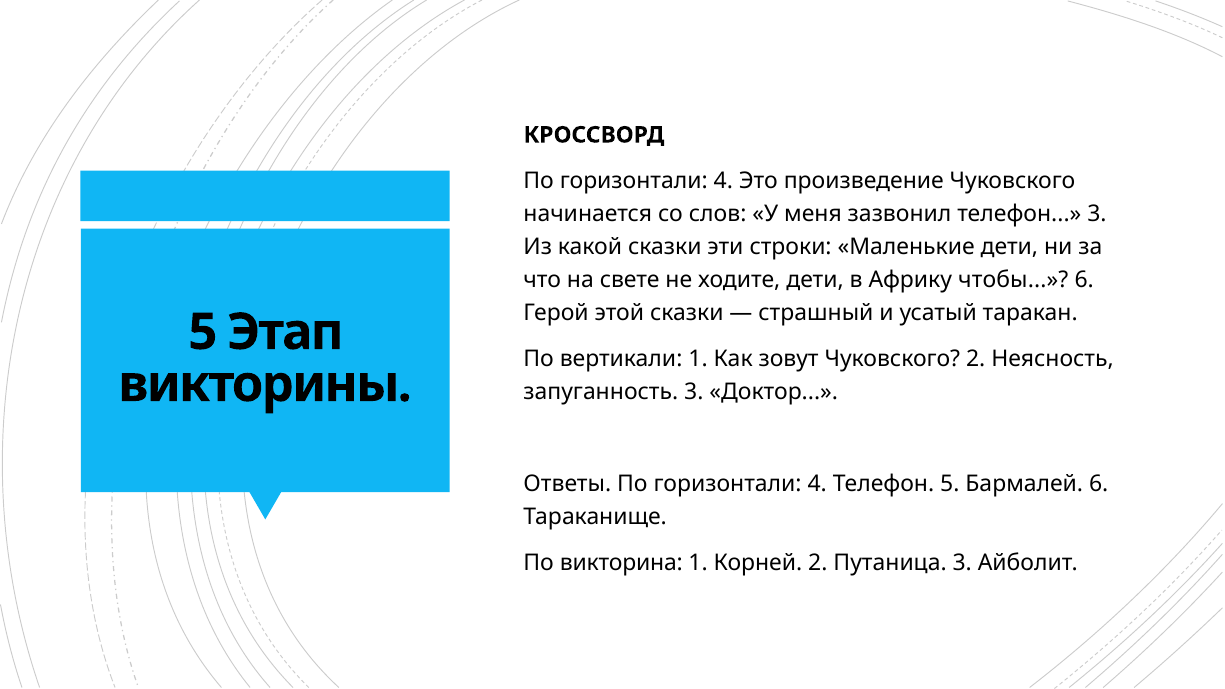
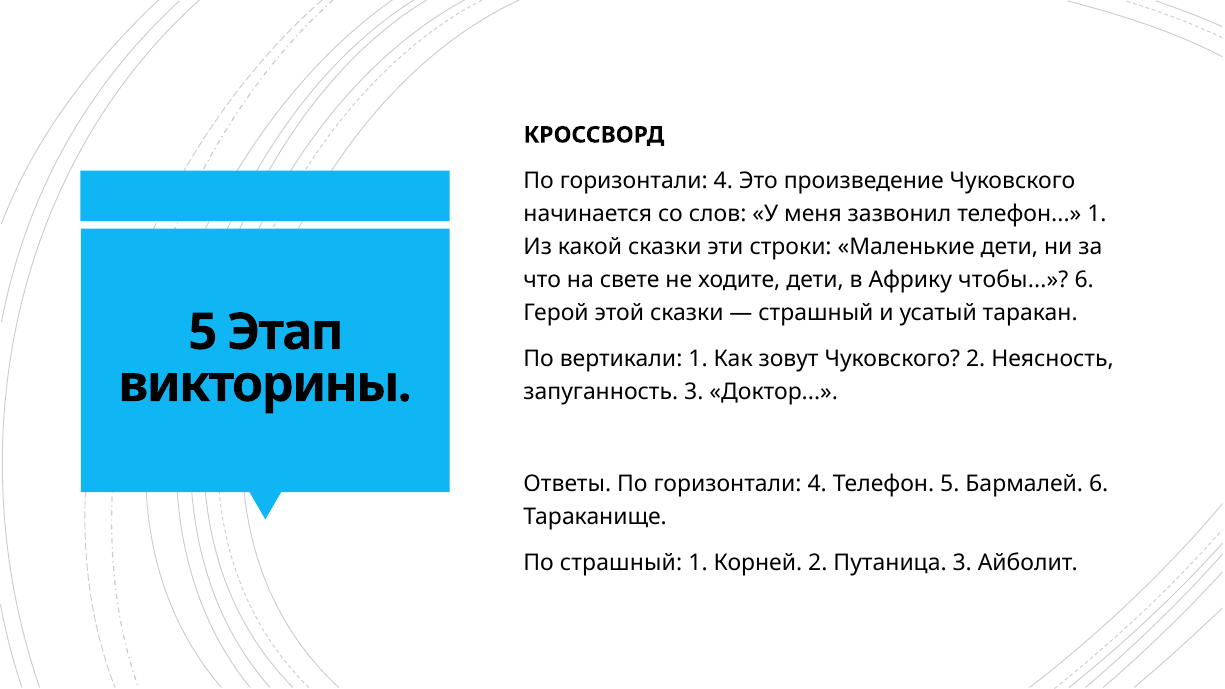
телефон 3: 3 -> 1 (1097, 214)
По викторина: викторина -> страшный (621, 562)
